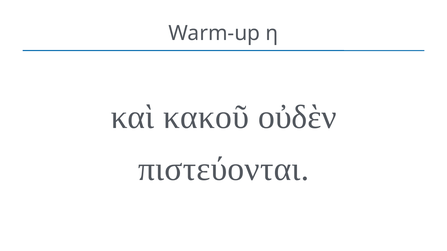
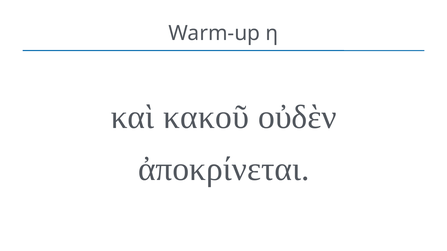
πιστεύονται: πιστεύονται -> ἀποκρίνεται (224, 170)
